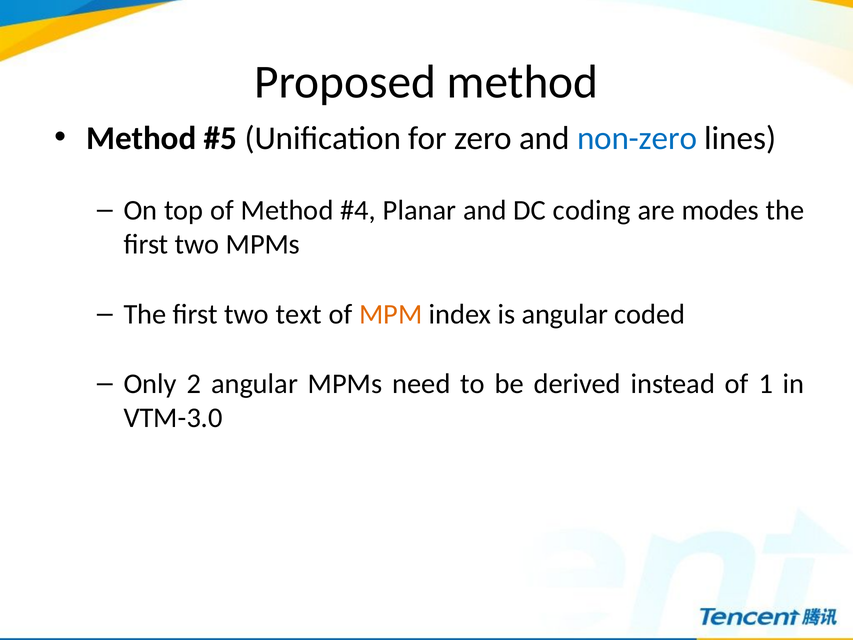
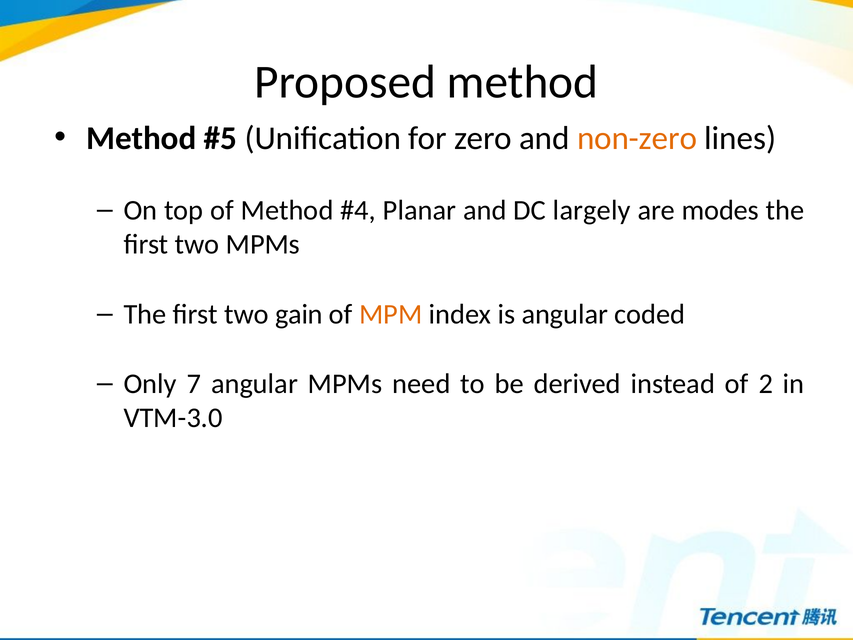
non-zero colour: blue -> orange (637, 138)
coding: coding -> largely (592, 210)
text: text -> gain (299, 314)
2: 2 -> 7 (194, 384)
1: 1 -> 2 (766, 384)
